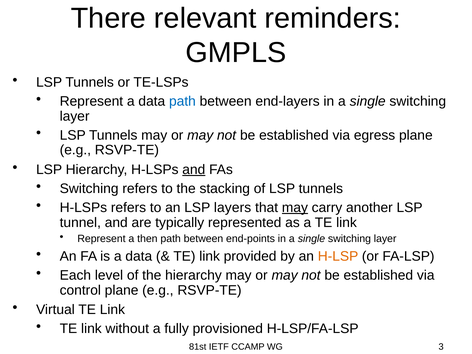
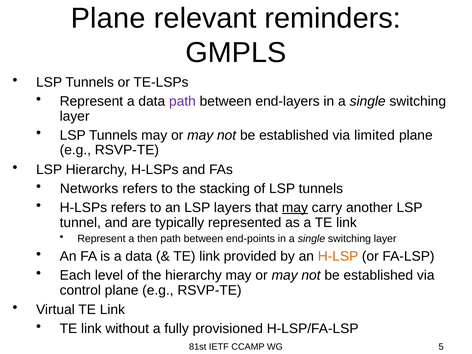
There: There -> Plane (108, 18)
path colour: blue -> purple (182, 101)
egress: egress -> limited (374, 135)
and underline: present -> none (194, 170)
Switching: Switching -> Networks (89, 189)
3: 3 -> 5 (441, 347)
